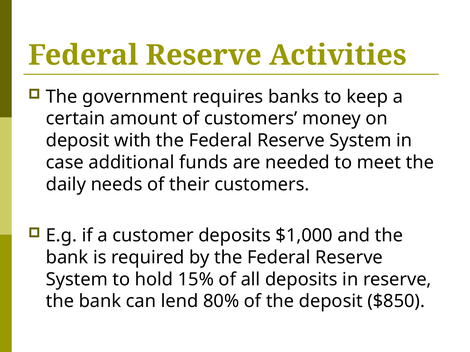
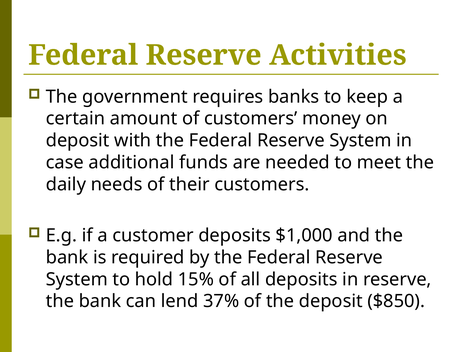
80%: 80% -> 37% (221, 302)
